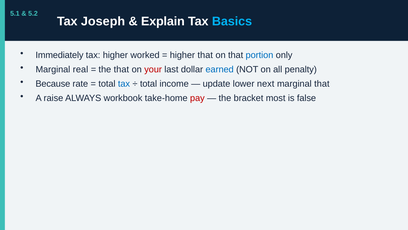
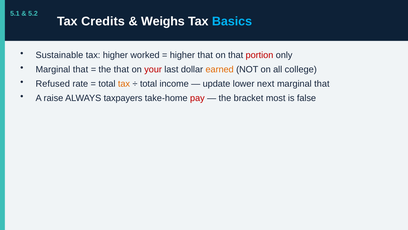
Joseph: Joseph -> Credits (103, 21)
Explain: Explain -> Weighs (163, 21)
Immediately: Immediately -> Sustainable (59, 55)
portion colour: blue -> red (259, 55)
real: real -> that (81, 69)
earned colour: blue -> orange (220, 69)
penalty: penalty -> college (301, 69)
Because: Because -> Refused (53, 84)
tax colour: blue -> orange (124, 84)
workbook: workbook -> taxpayers (123, 98)
